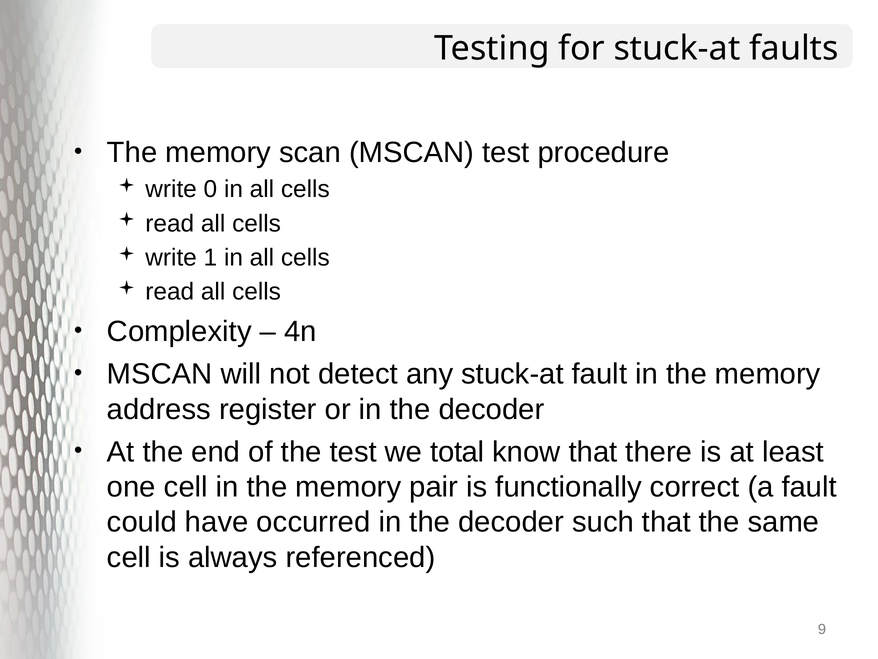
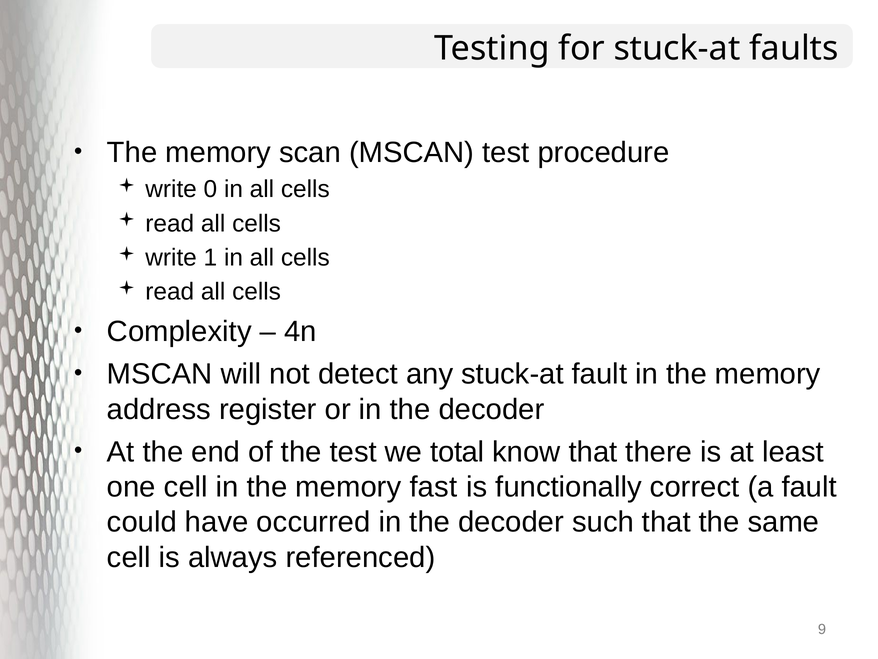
pair: pair -> fast (434, 487)
